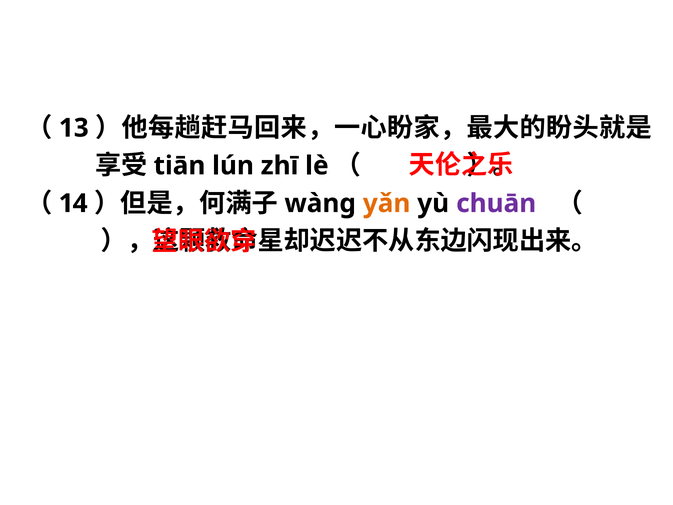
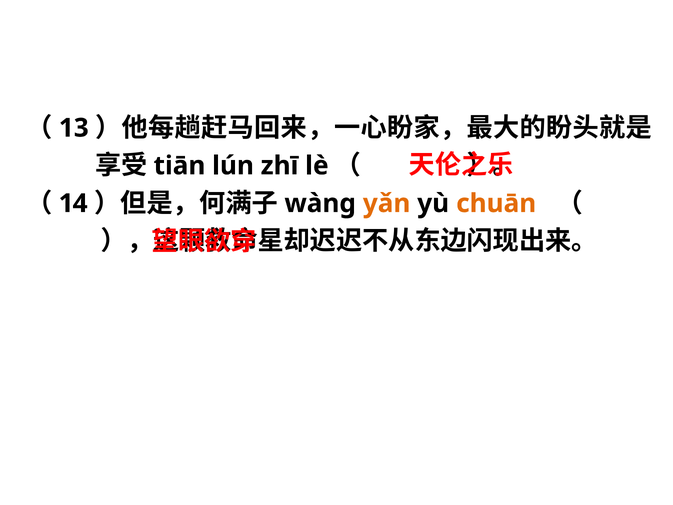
chuān colour: purple -> orange (496, 203)
